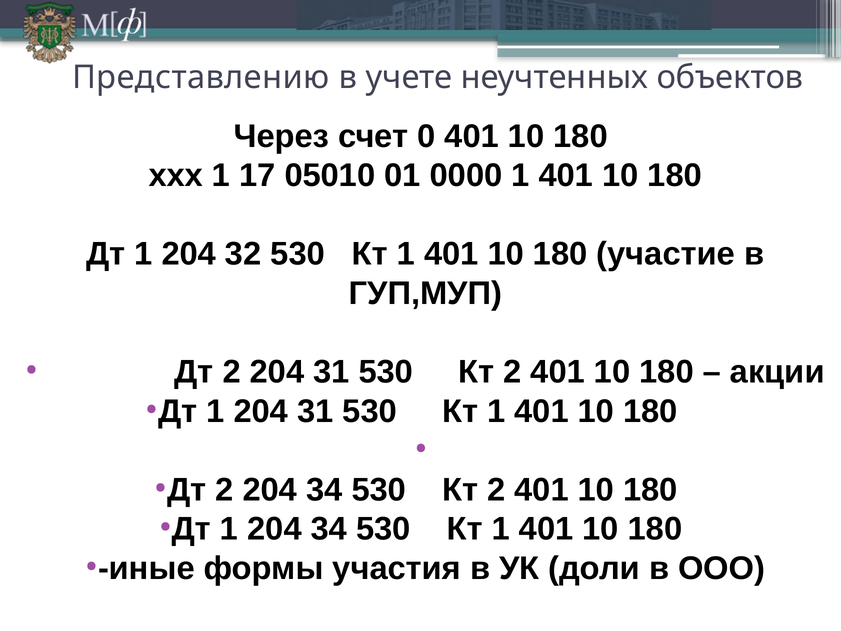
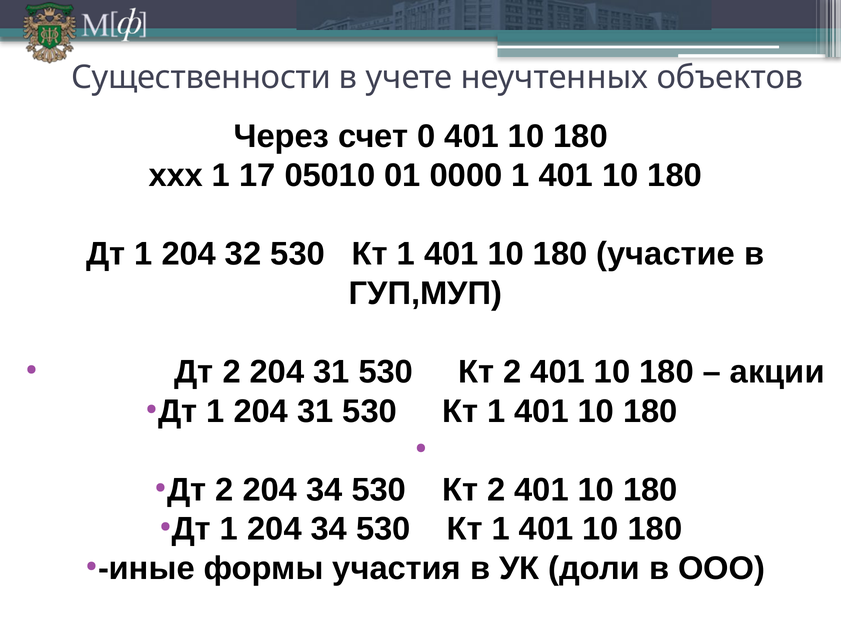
Представлению: Представлению -> Существенности (201, 78)
